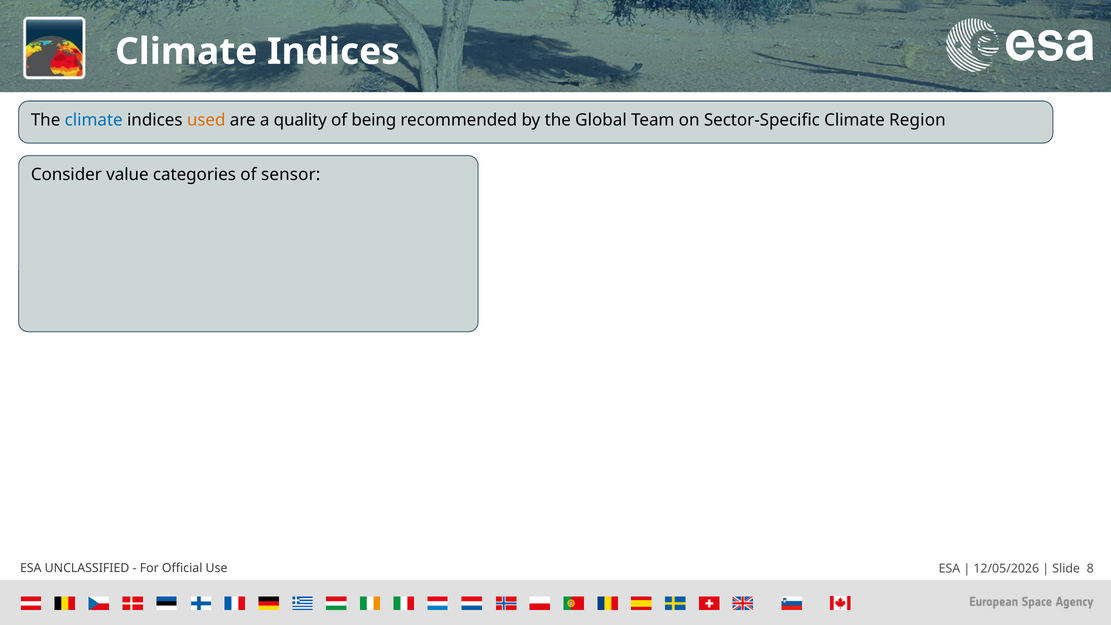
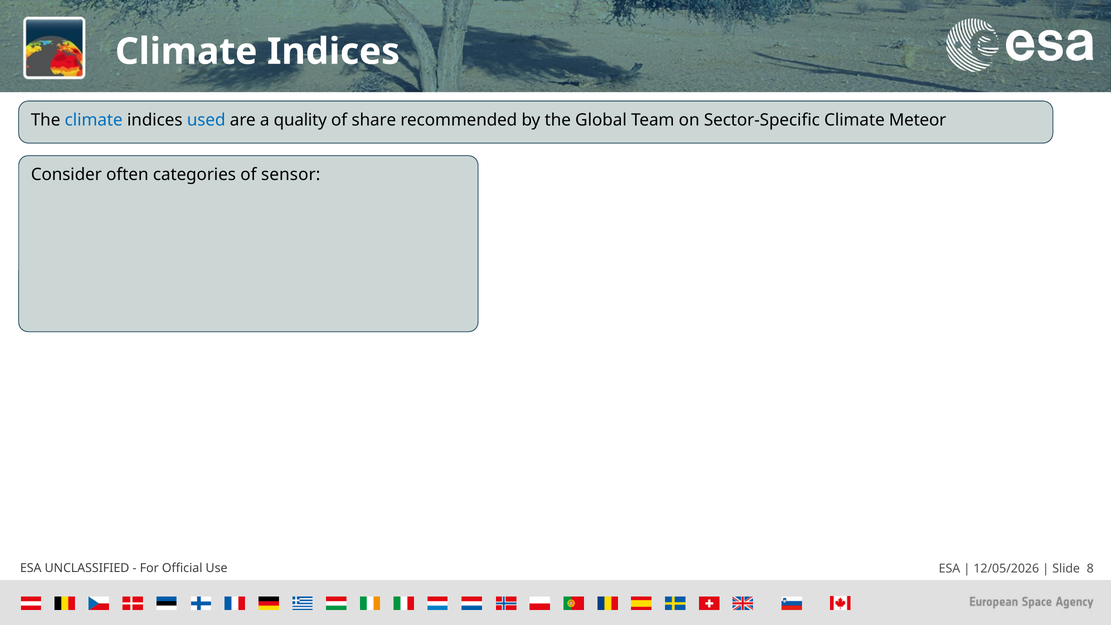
used colour: orange -> blue (206, 120)
being: being -> share (374, 120)
Region: Region -> Meteor (918, 120)
value: value -> often (127, 174)
